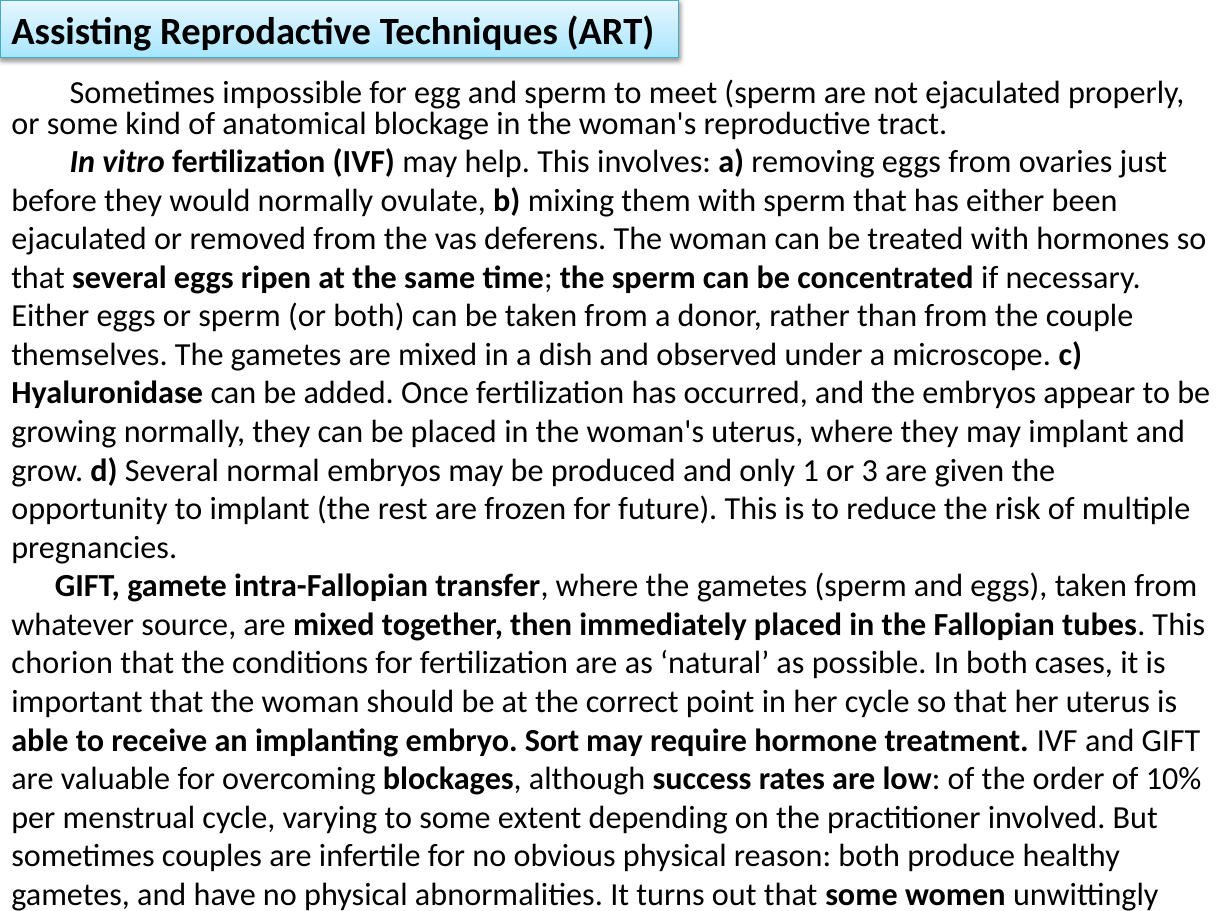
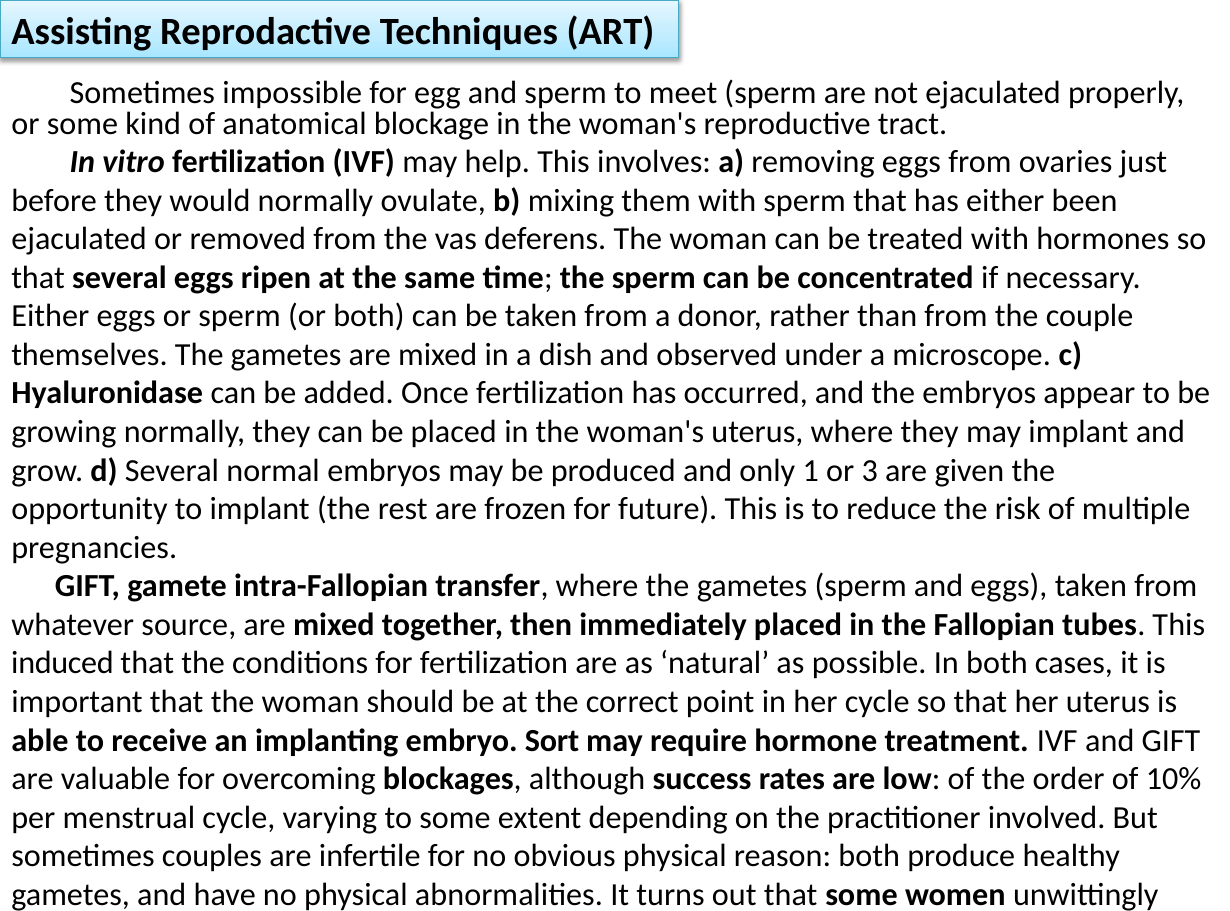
chorion: chorion -> induced (62, 663)
